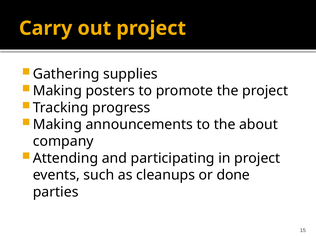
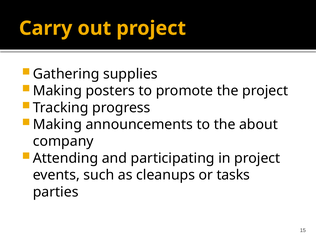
done: done -> tasks (233, 175)
